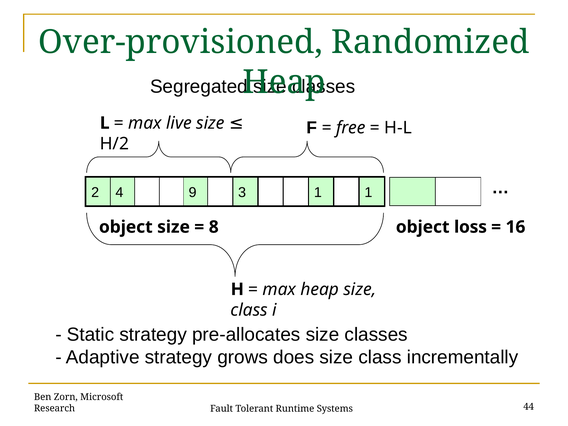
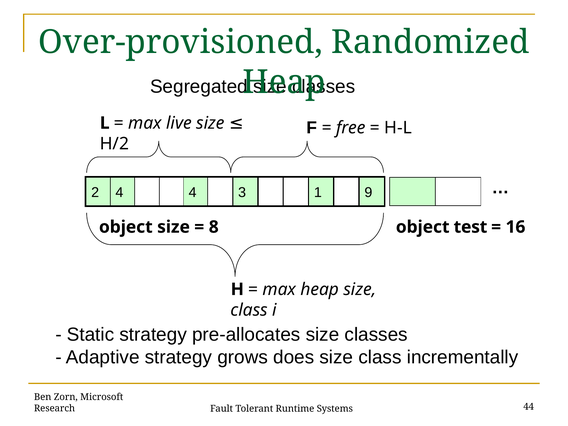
4 9: 9 -> 4 (193, 193)
1 1: 1 -> 9 (368, 193)
loss: loss -> test (470, 227)
